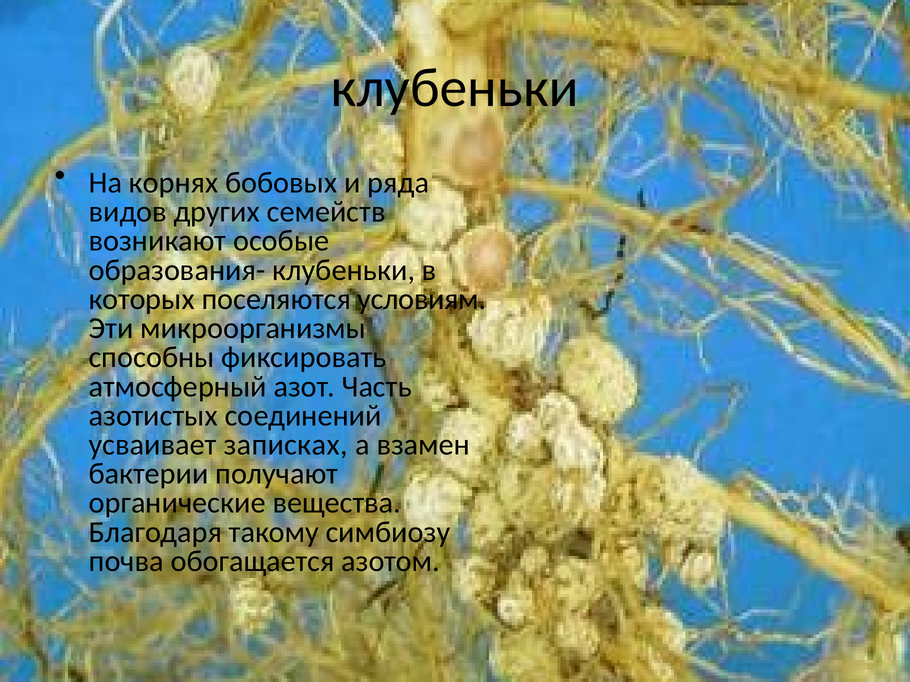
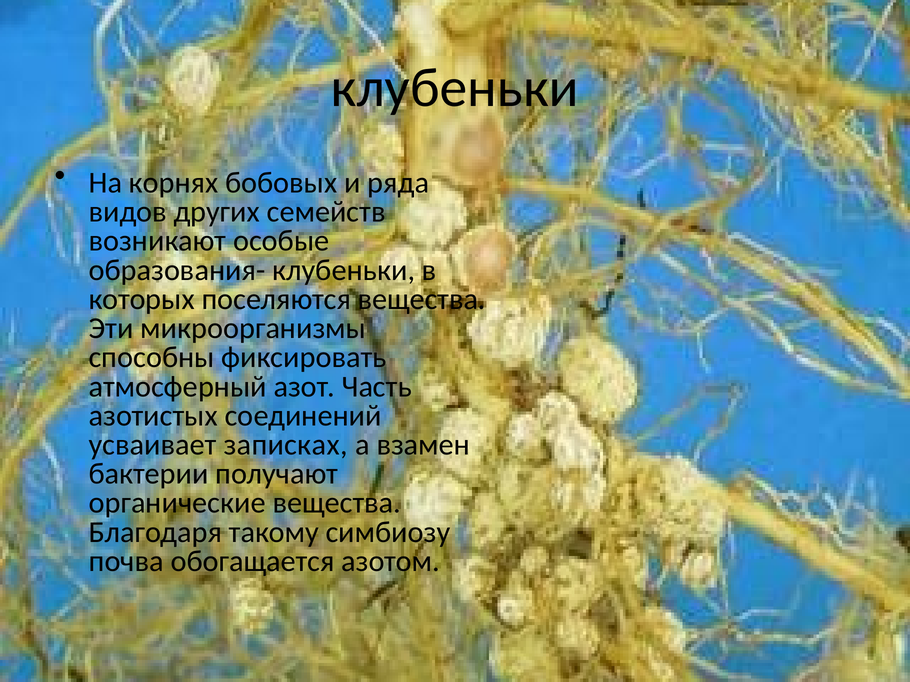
поселяются условиям: условиям -> вещества (422, 299)
